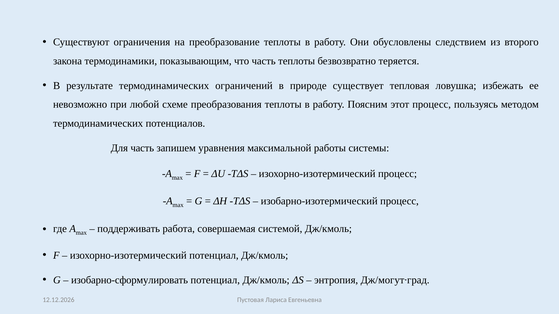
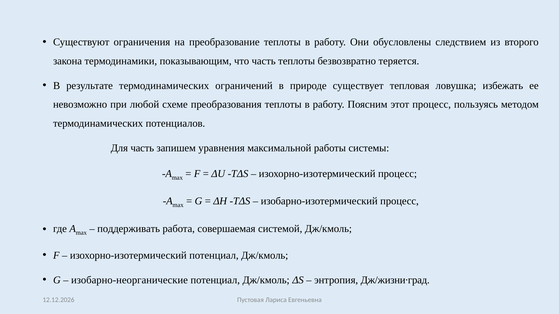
изобарно-сформулировать: изобарно-сформулировать -> изобарно-неорганические (129, 280)
Дж/могут∙град: Дж/могут∙град -> Дж/жизни∙град (395, 280)
